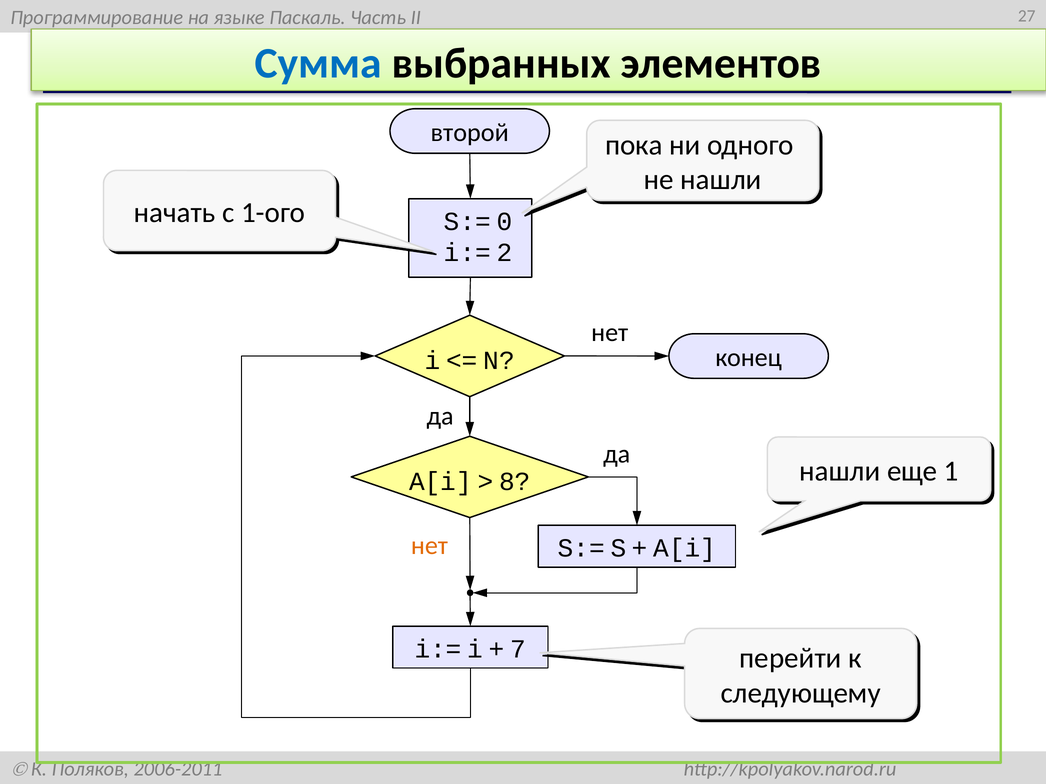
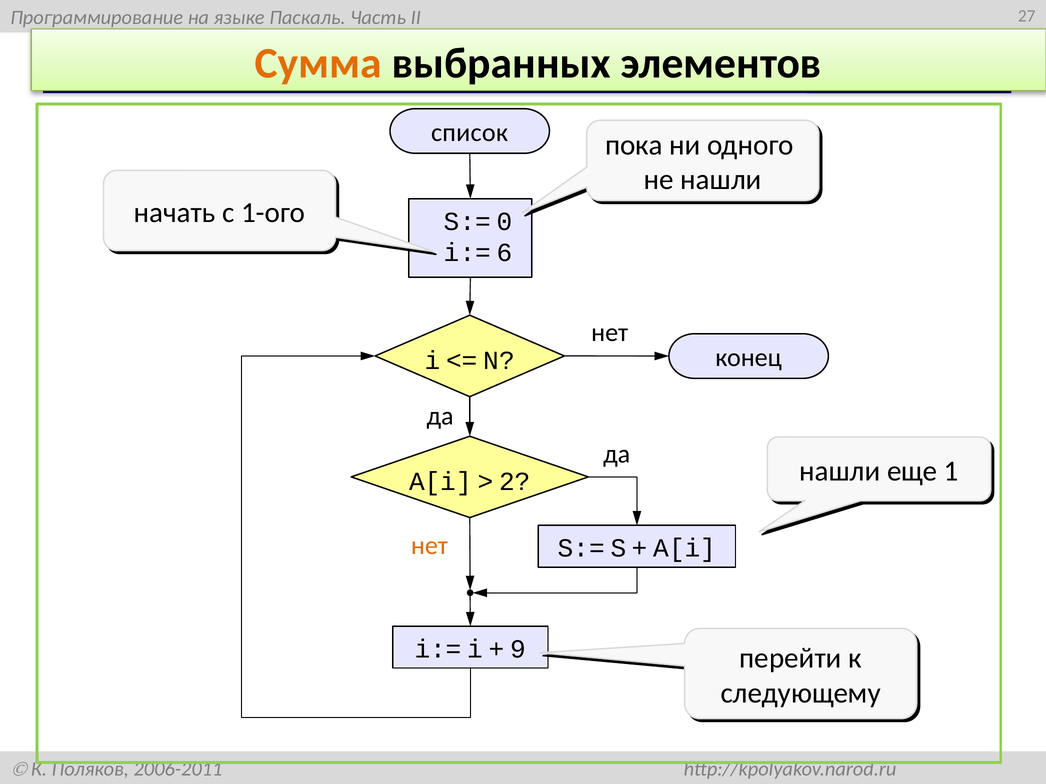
Сумма colour: blue -> orange (318, 63)
второй: второй -> список (470, 133)
2: 2 -> 6 (505, 253)
8: 8 -> 2 (515, 482)
7: 7 -> 9 (518, 649)
